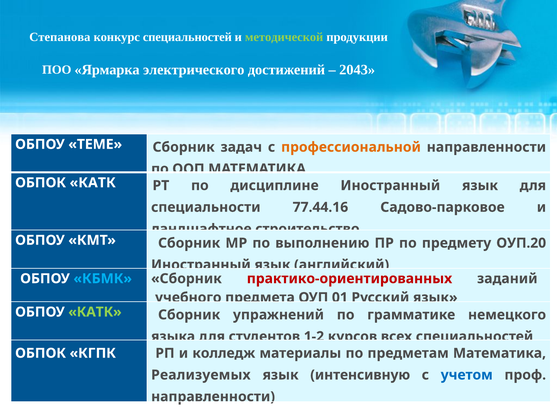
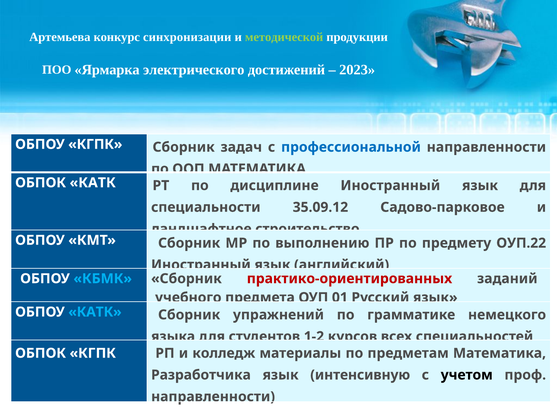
Степанова: Степанова -> Артемьева (60, 37)
конкурс специальностей: специальностей -> синхронизации (187, 37)
2043: 2043 -> 2023 (357, 70)
ОБПОУ ТЕМЕ: ТЕМЕ -> КГПК (95, 145)
профессиональной colour: orange -> blue (351, 147)
77.44.16: 77.44.16 -> 35.09.12 (320, 208)
ОУП.20: ОУП.20 -> ОУП.22 (521, 243)
КАТК colour: light green -> light blue (95, 313)
Реализуемых: Реализуемых -> Разработчика (201, 376)
учетом colour: blue -> black (467, 376)
